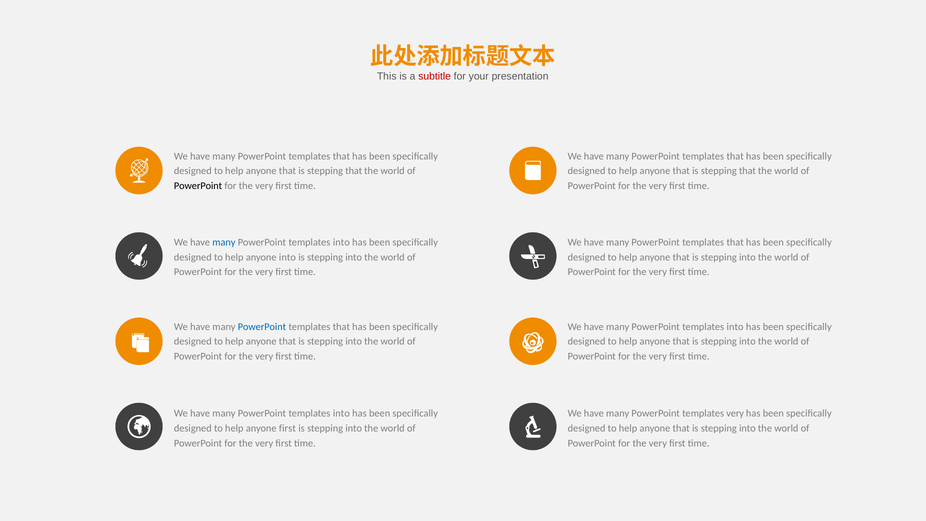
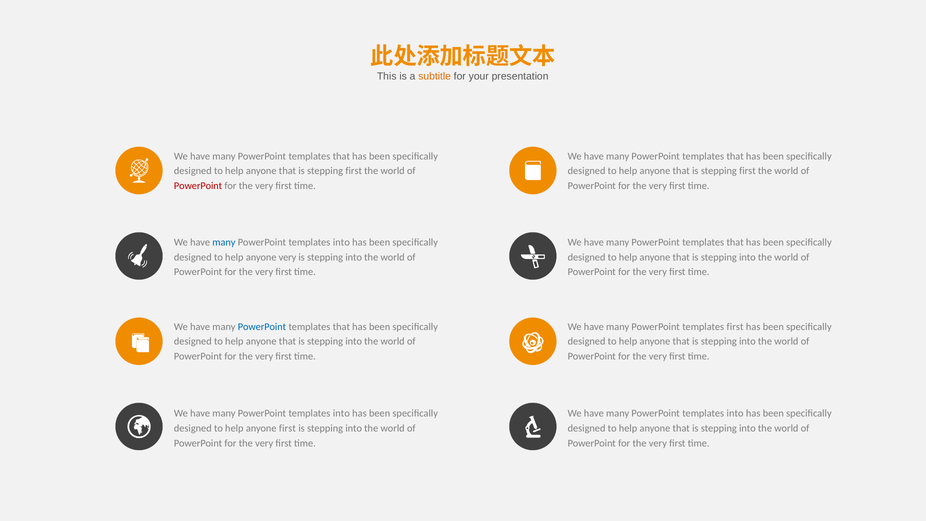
subtitle colour: red -> orange (435, 76)
that: that -> first (354, 171)
that: that -> first (747, 171)
PowerPoint colour: black -> red (198, 186)
anyone into: into -> very (287, 257)
into: into -> first (735, 327)
very: very -> into (735, 413)
